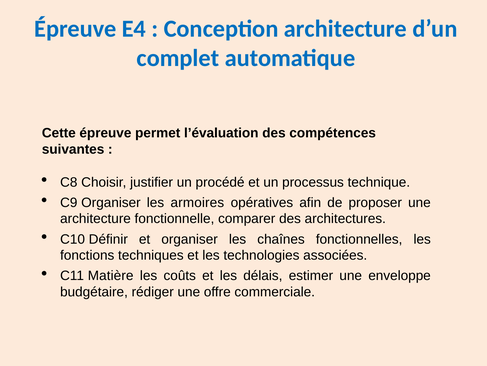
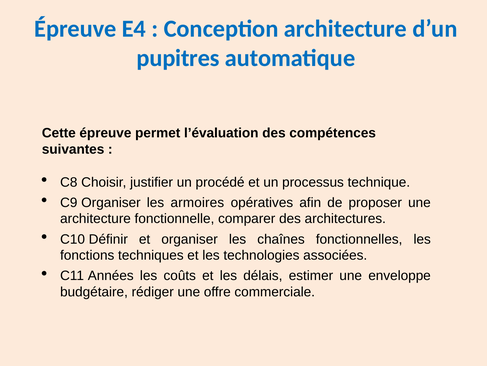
complet: complet -> pupitres (178, 58)
Matière: Matière -> Années (111, 275)
